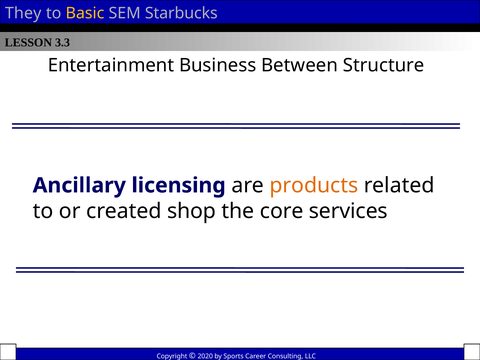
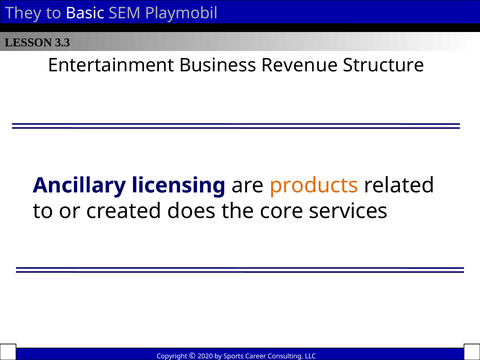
Basic colour: yellow -> white (85, 13)
Starbucks: Starbucks -> Playmobil (181, 13)
Between: Between -> Revenue (300, 65)
shop: shop -> does (191, 211)
